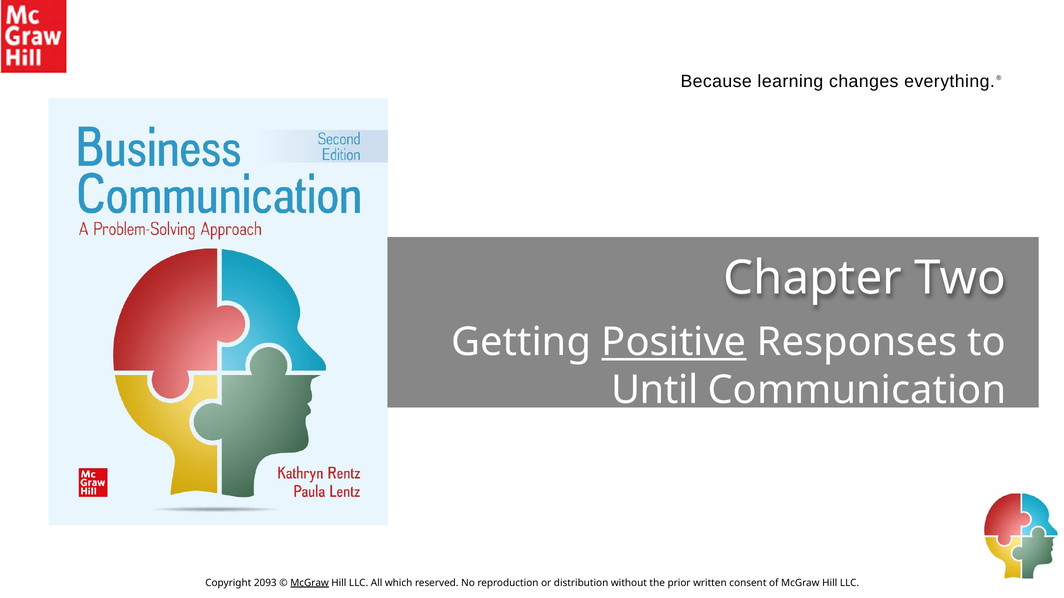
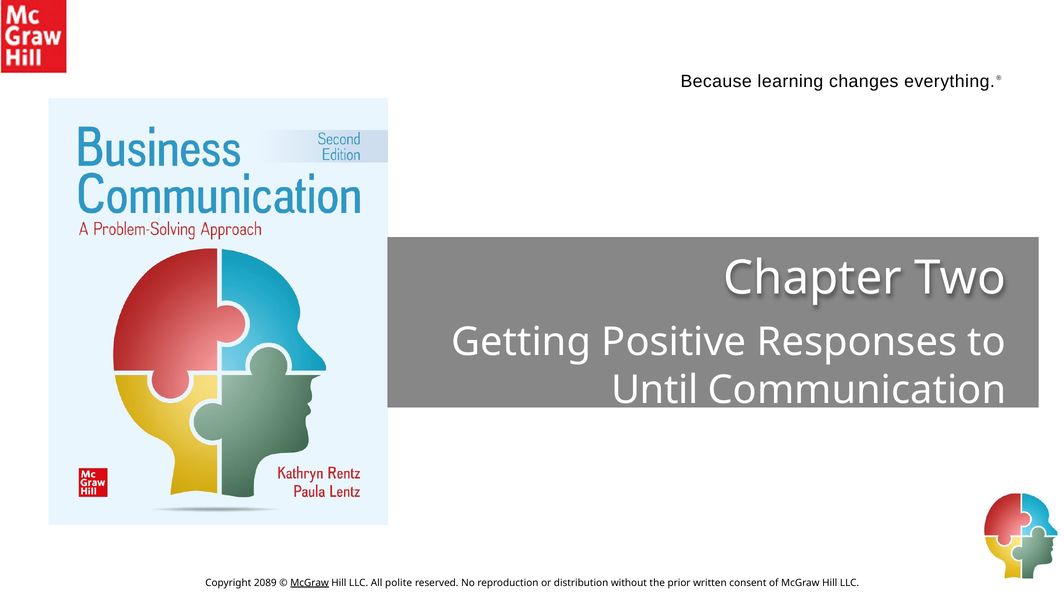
Positive underline: present -> none (674, 342)
2093: 2093 -> 2089 (265, 583)
which: which -> polite (399, 583)
